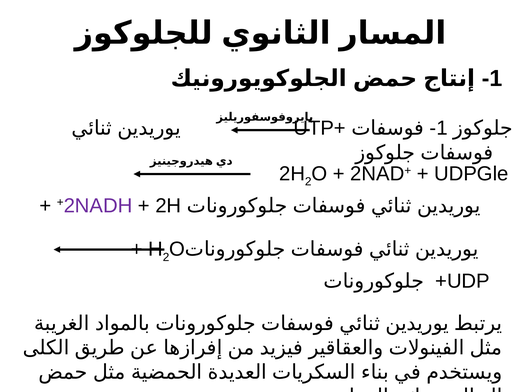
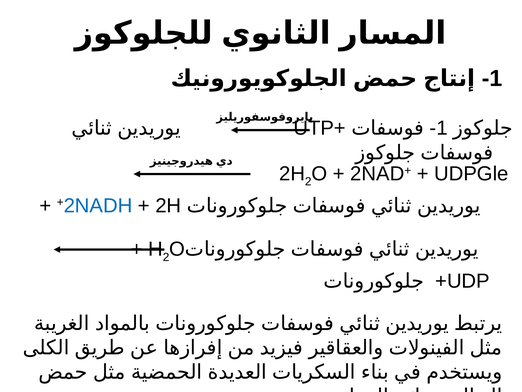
2NADH colour: purple -> blue (98, 205)
